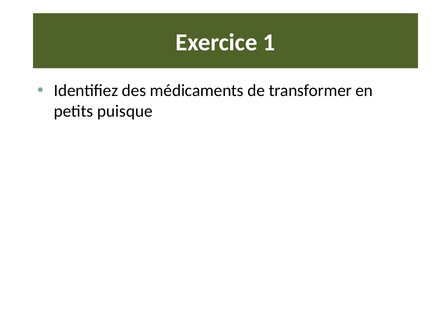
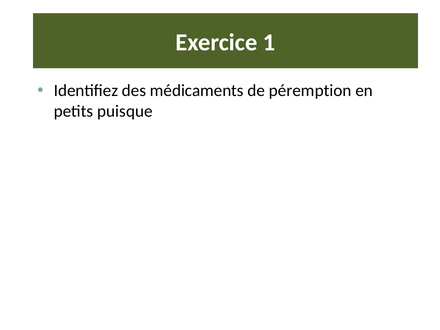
transformer: transformer -> péremption (310, 91)
